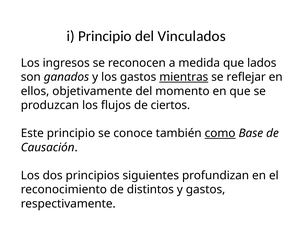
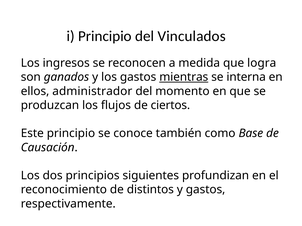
lados: lados -> logra (262, 63)
reflejar: reflejar -> interna (246, 77)
objetivamente: objetivamente -> administrador (92, 91)
como underline: present -> none (220, 134)
